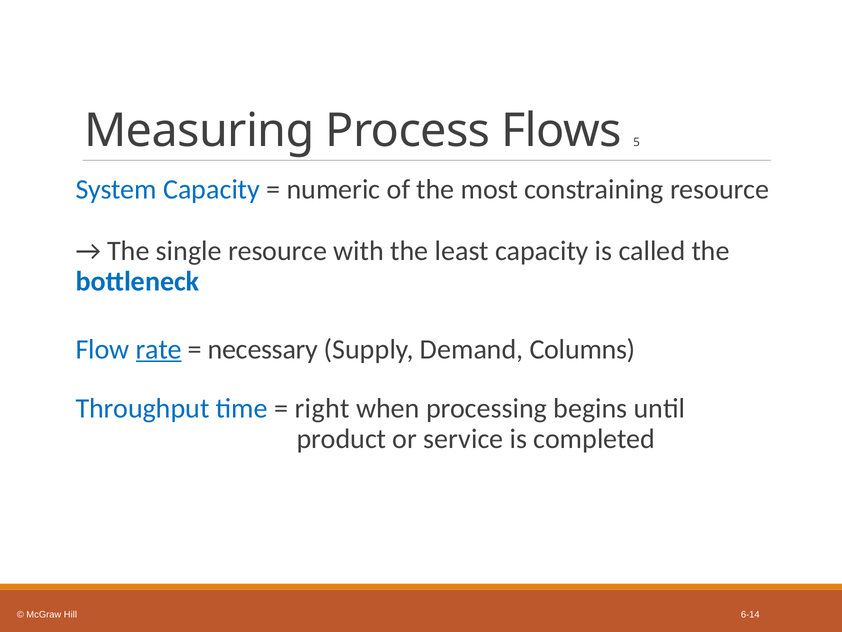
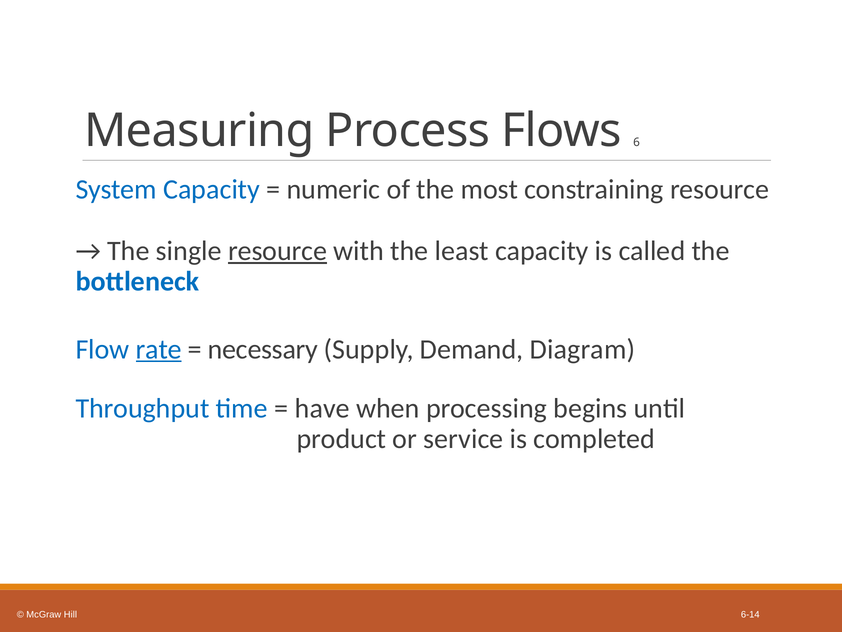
5: 5 -> 6 (637, 142)
resource underline: none -> present (278, 251)
Columns: Columns -> Diagram (582, 349)
right: right -> have (322, 408)
